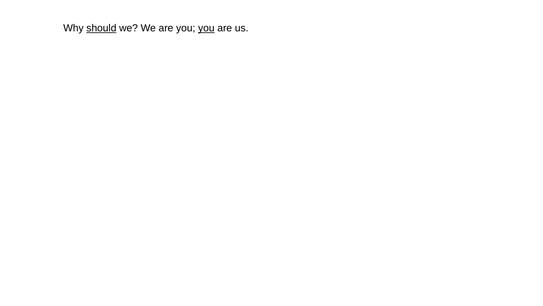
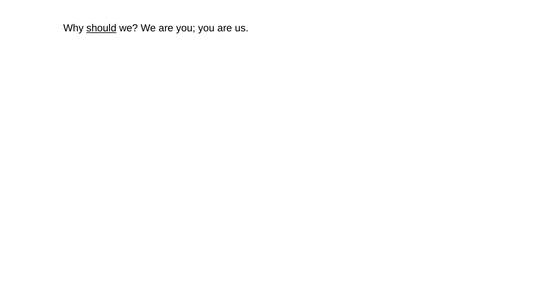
you underline: present -> none (206, 28)
